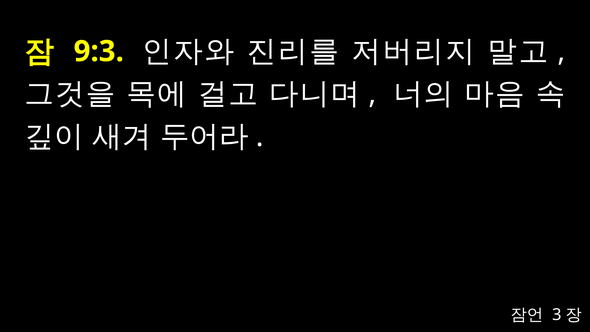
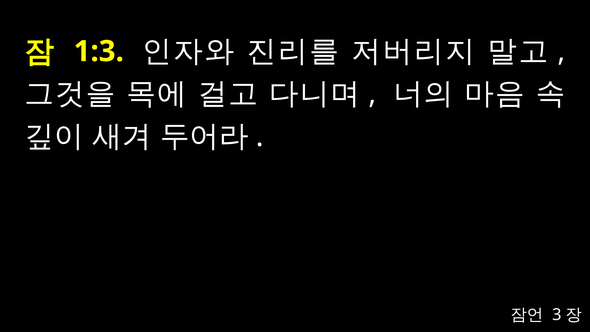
9:3: 9:3 -> 1:3 (99, 51)
